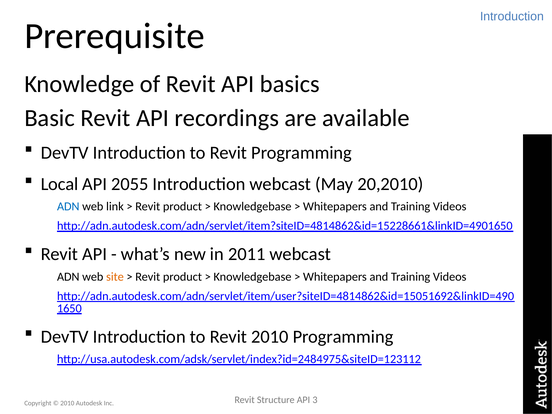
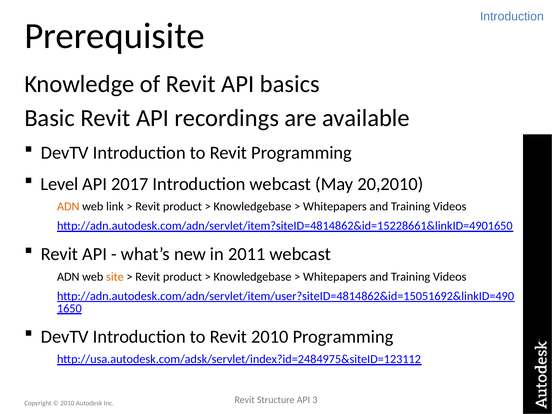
Local: Local -> Level (59, 184)
2055: 2055 -> 2017 (130, 184)
ADN colour: blue -> orange (68, 207)
